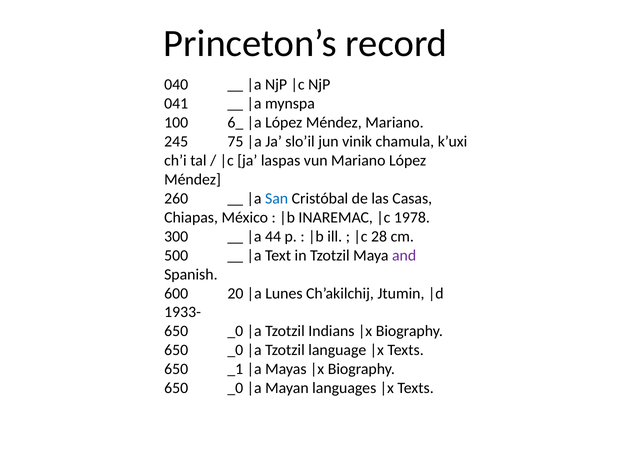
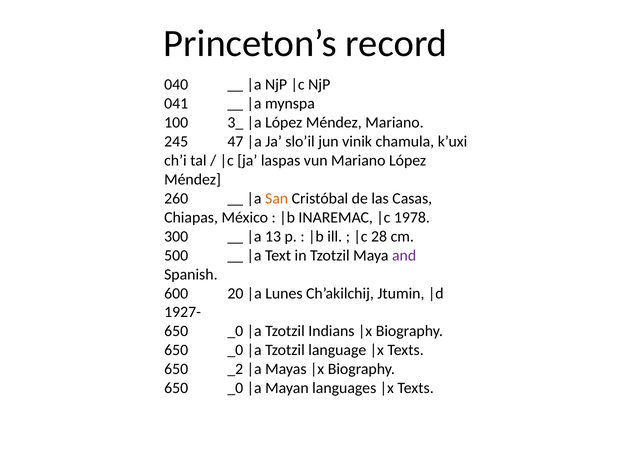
6_: 6_ -> 3_ (235, 123)
75: 75 -> 47 (235, 142)
San colour: blue -> orange (277, 199)
44: 44 -> 13 (273, 236)
1933-: 1933- -> 1927- (183, 312)
_1: _1 -> _2 (235, 369)
